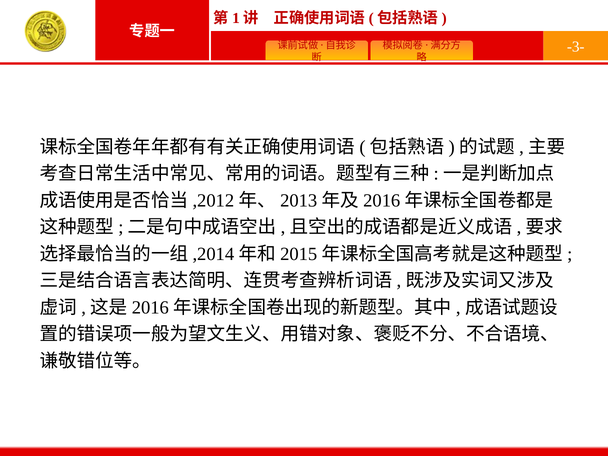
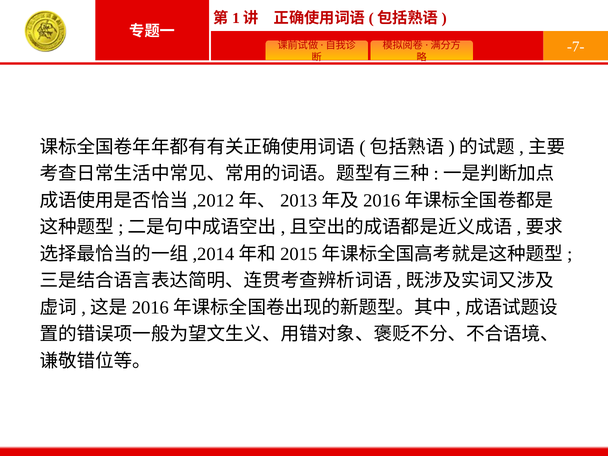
-3-: -3- -> -7- (576, 47)
